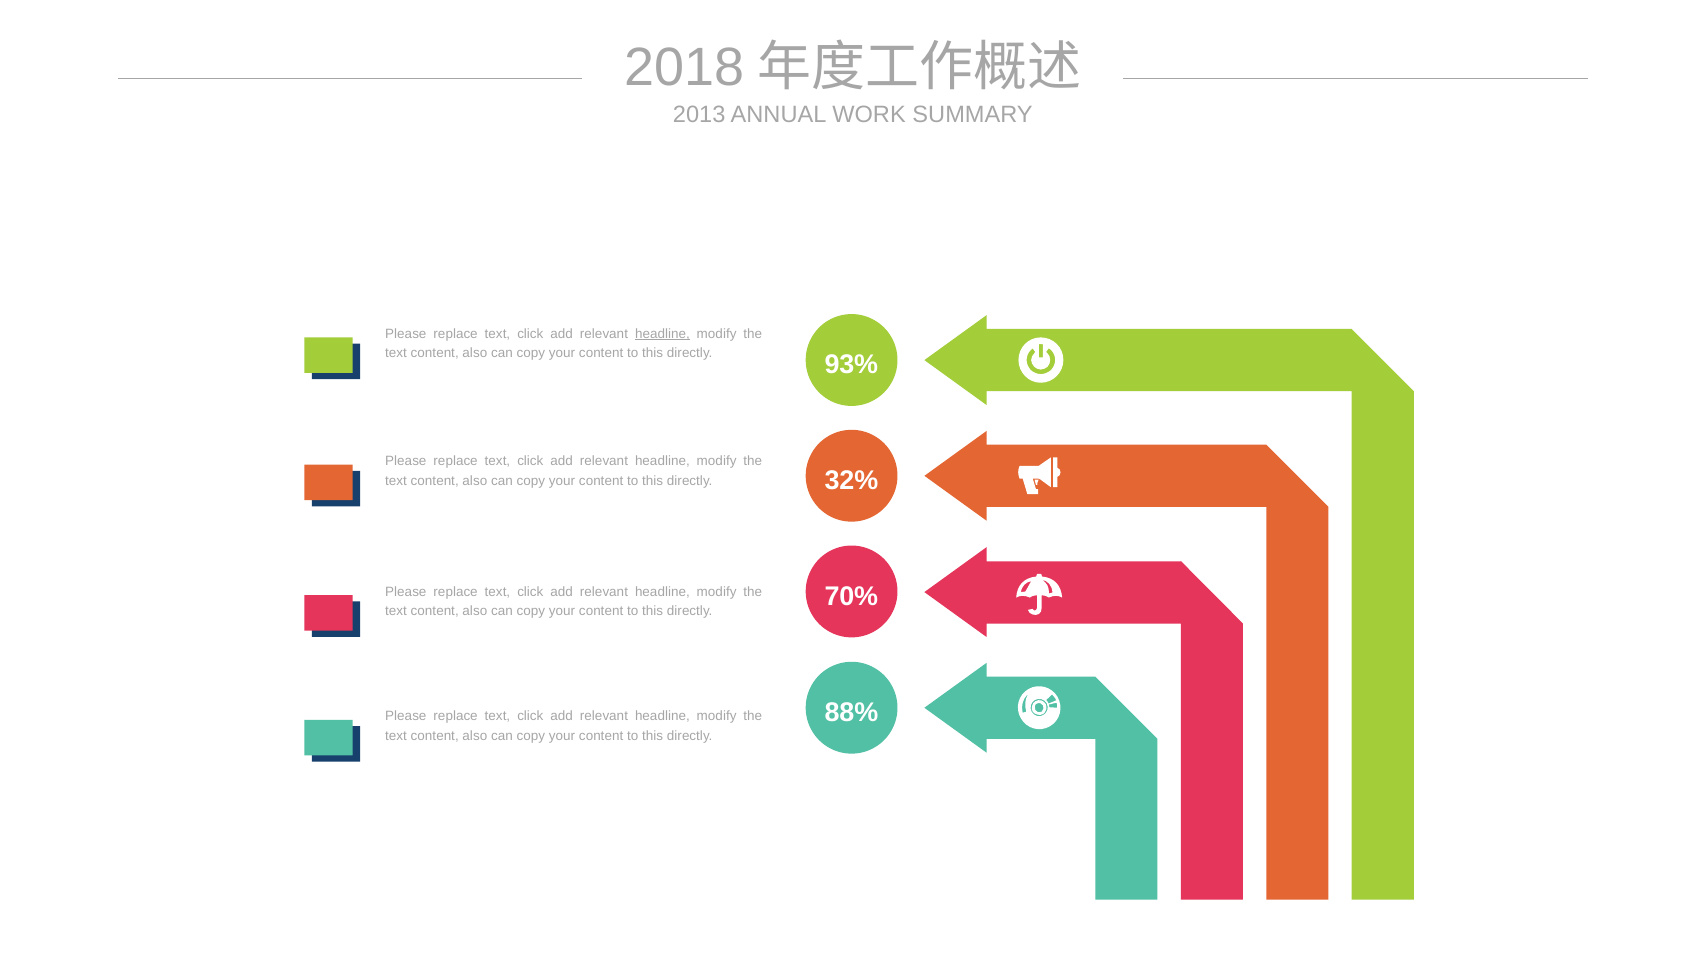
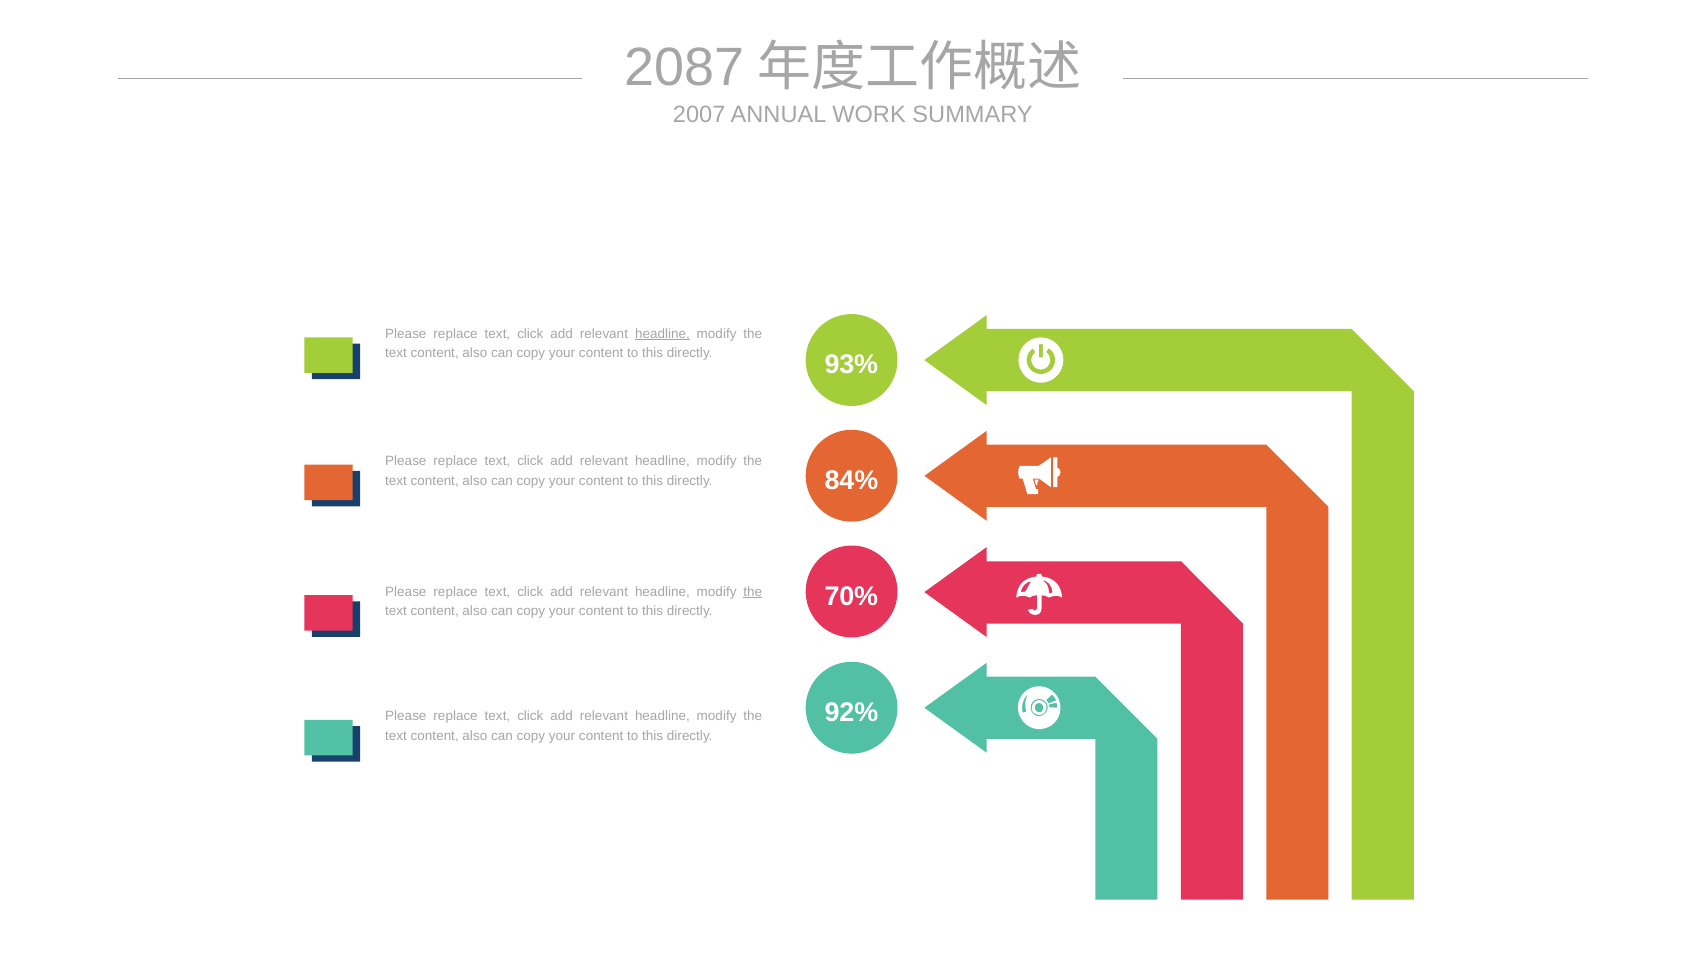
2018: 2018 -> 2087 (685, 67)
2013: 2013 -> 2007 (699, 114)
32%: 32% -> 84% (851, 480)
the underline: none -> present (753, 591)
88%: 88% -> 92% (851, 712)
